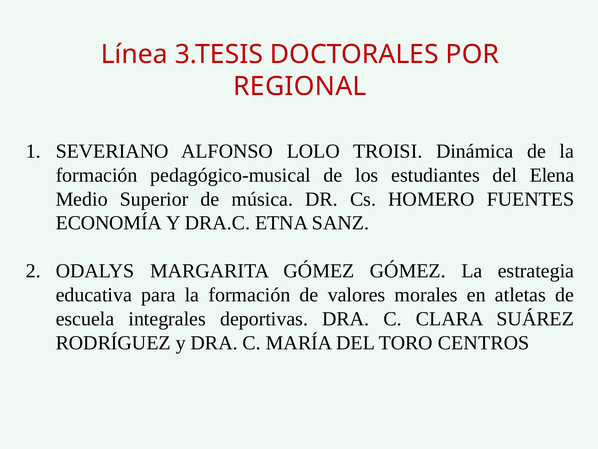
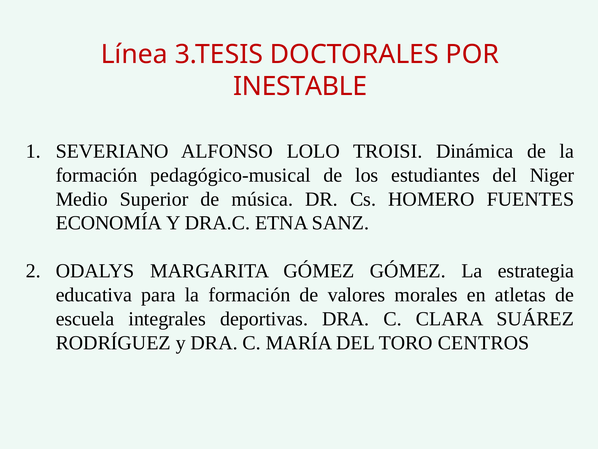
REGIONAL: REGIONAL -> INESTABLE (300, 86)
Elena: Elena -> Niger (552, 175)
